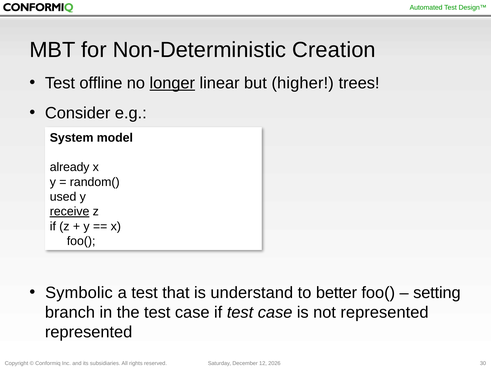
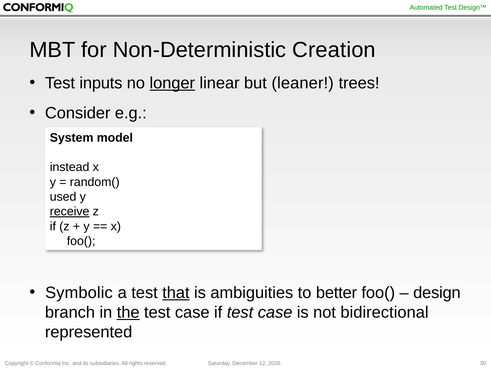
offline: offline -> inputs (101, 83)
higher: higher -> leaner (303, 83)
already: already -> instead (70, 167)
that underline: none -> present (176, 292)
understand: understand -> ambiguities (252, 292)
setting: setting -> design (437, 292)
the underline: none -> present (128, 312)
not represented: represented -> bidirectional (385, 312)
